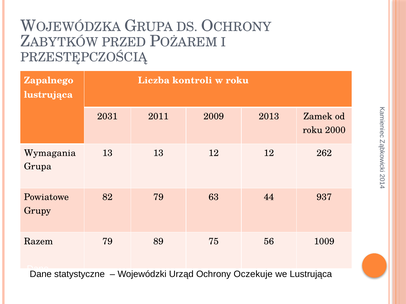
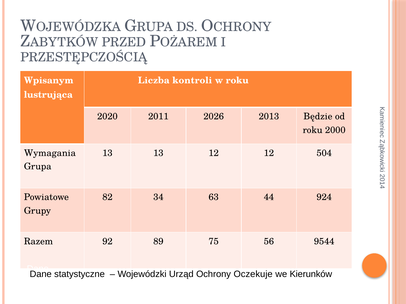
Zapalnego: Zapalnego -> Wpisanym (49, 81)
2031: 2031 -> 2020 (107, 117)
2009: 2009 -> 2026 (214, 117)
Zamek: Zamek -> Będzie (318, 117)
262: 262 -> 504 (324, 153)
82 79: 79 -> 34 (158, 198)
937: 937 -> 924 (324, 198)
Razem 79: 79 -> 92 (107, 242)
1009: 1009 -> 9544 (324, 242)
we Lustrująca: Lustrująca -> Kierunków (311, 275)
